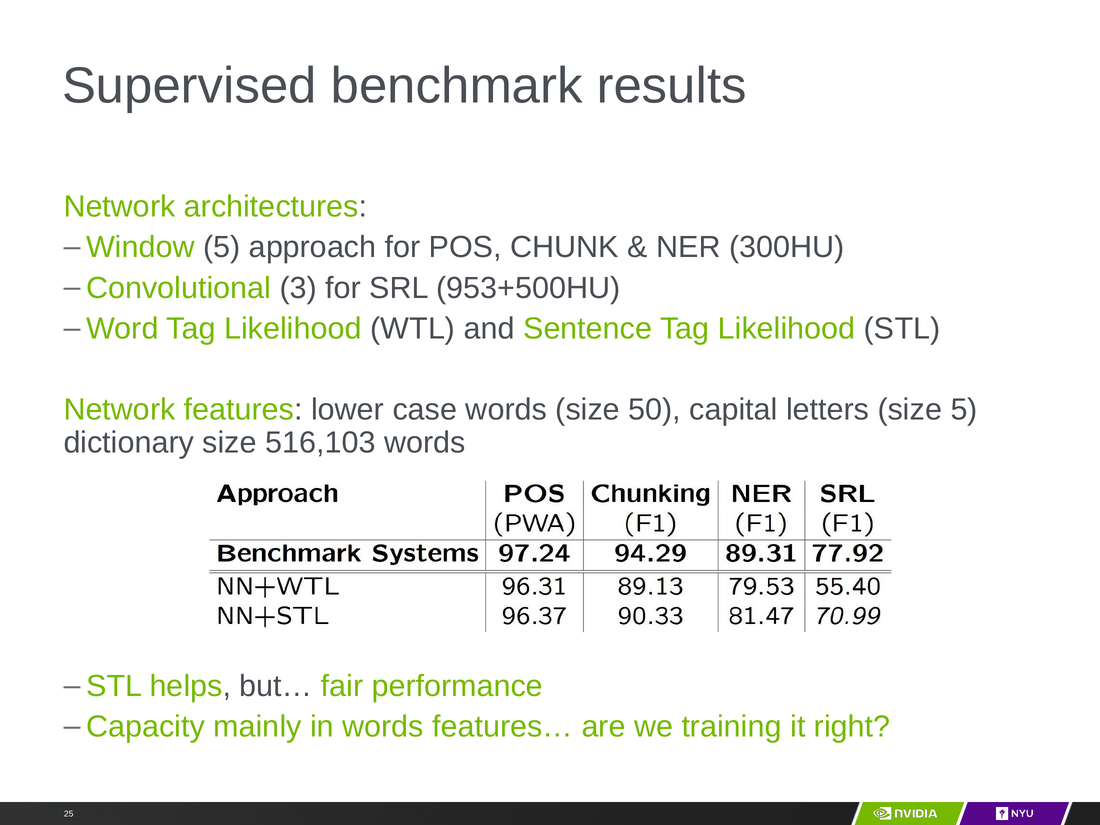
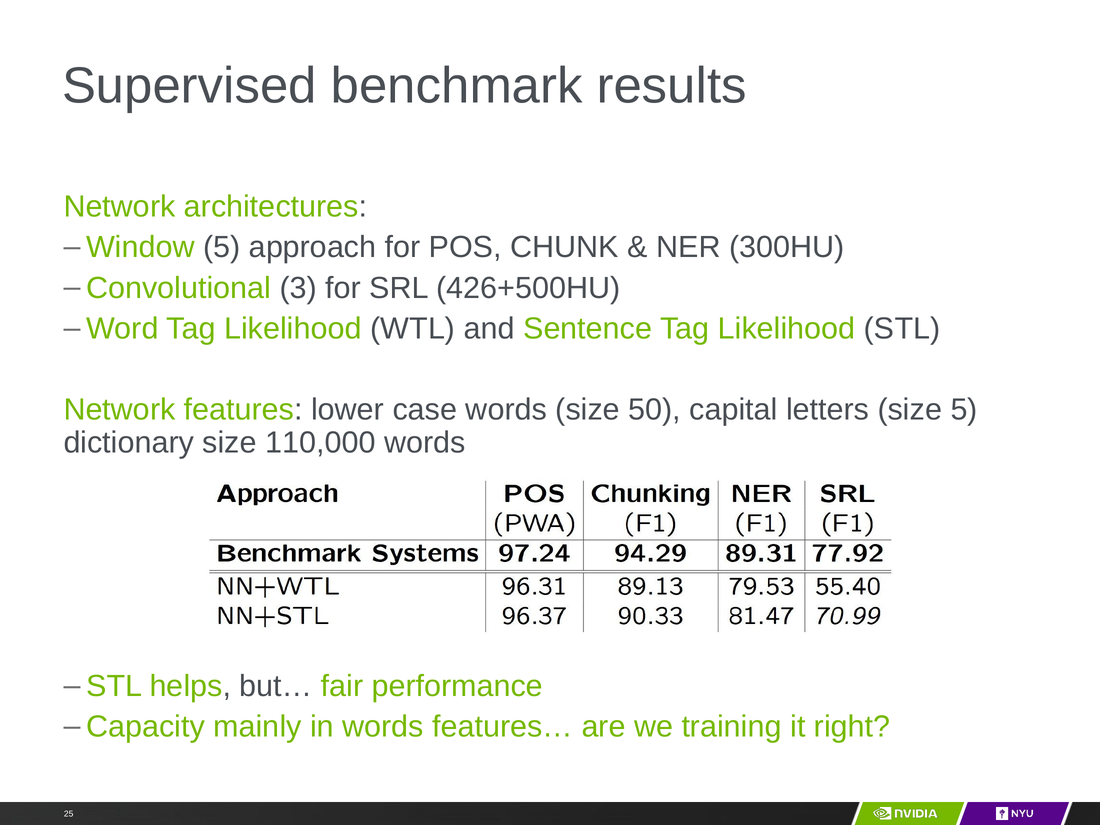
953+500HU: 953+500HU -> 426+500HU (528, 288)
516,103: 516,103 -> 110,000 (320, 443)
